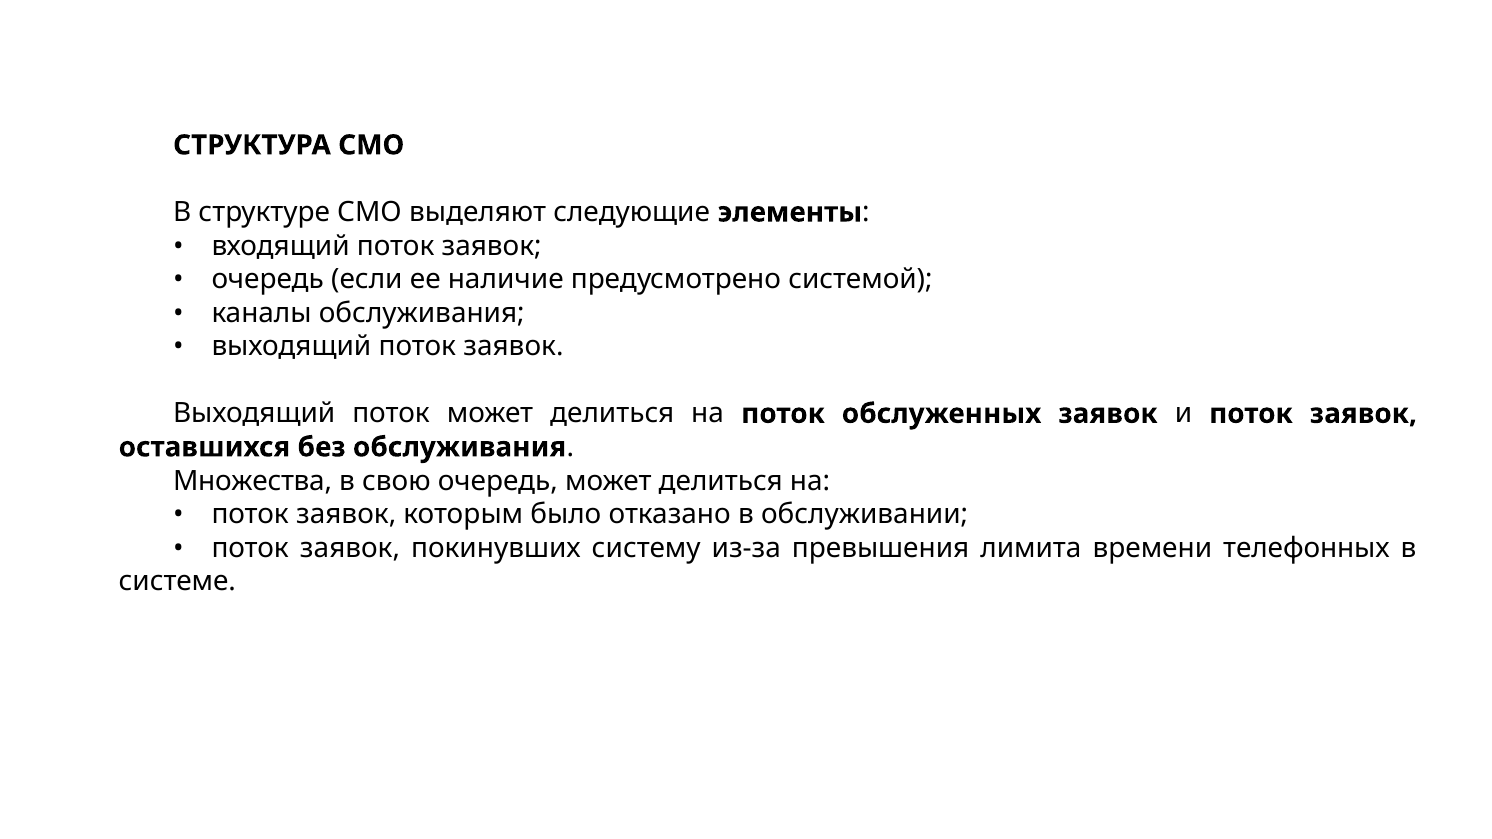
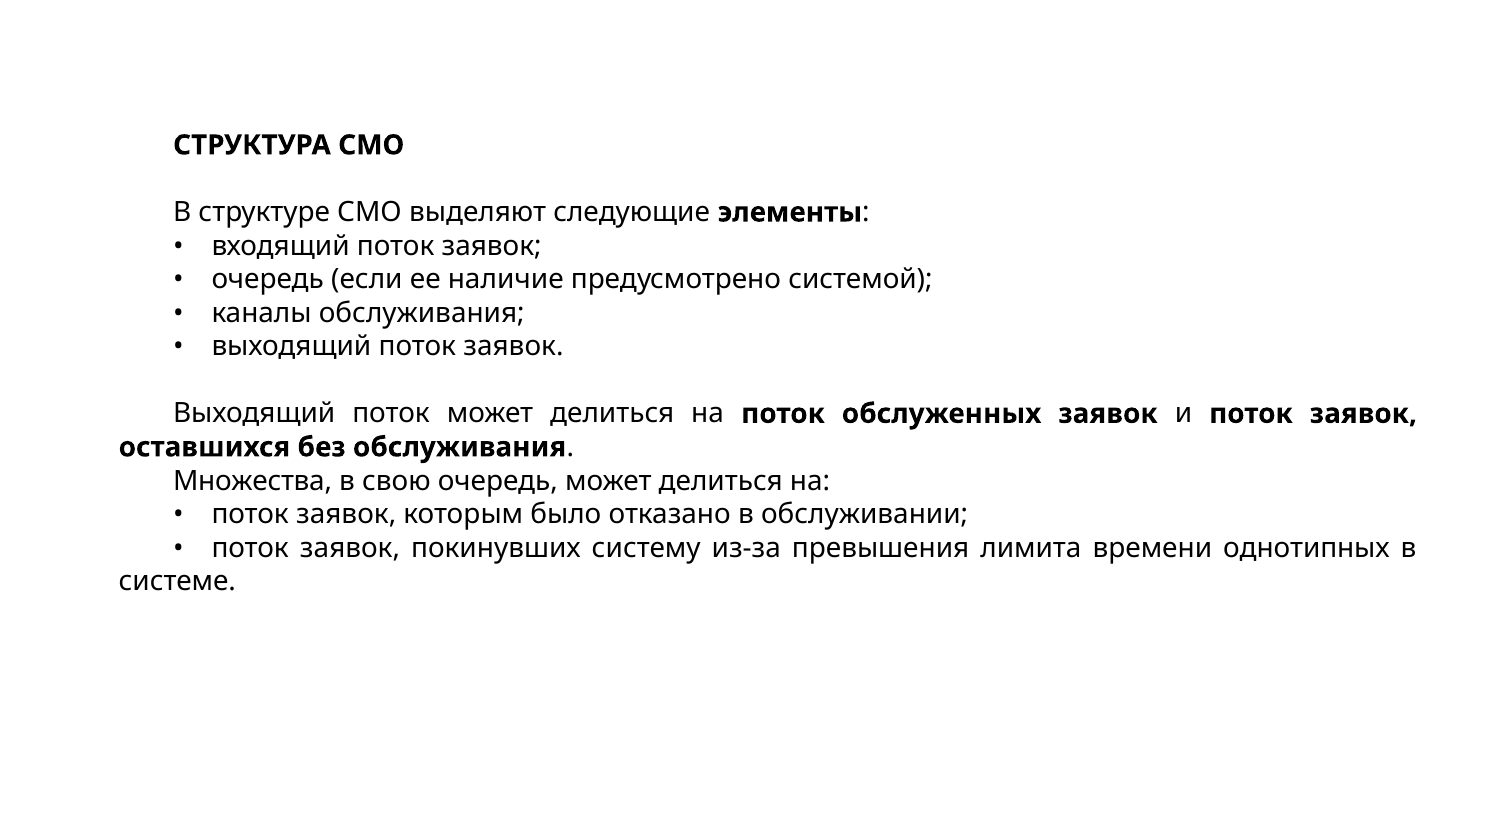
телефонных: телефонных -> однотипных (1306, 548)
